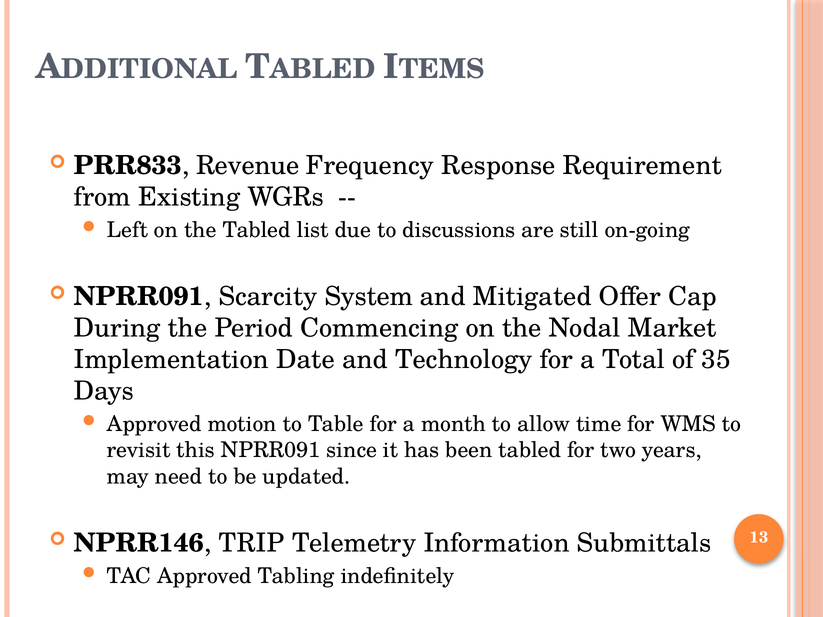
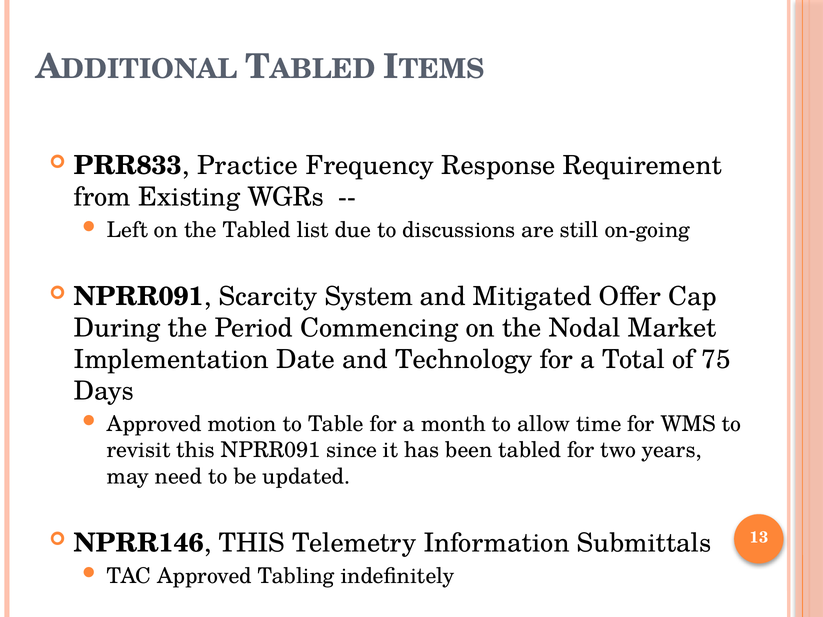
Revenue: Revenue -> Practice (248, 166)
35: 35 -> 75 (716, 360)
NPRR146 TRIP: TRIP -> THIS (252, 543)
